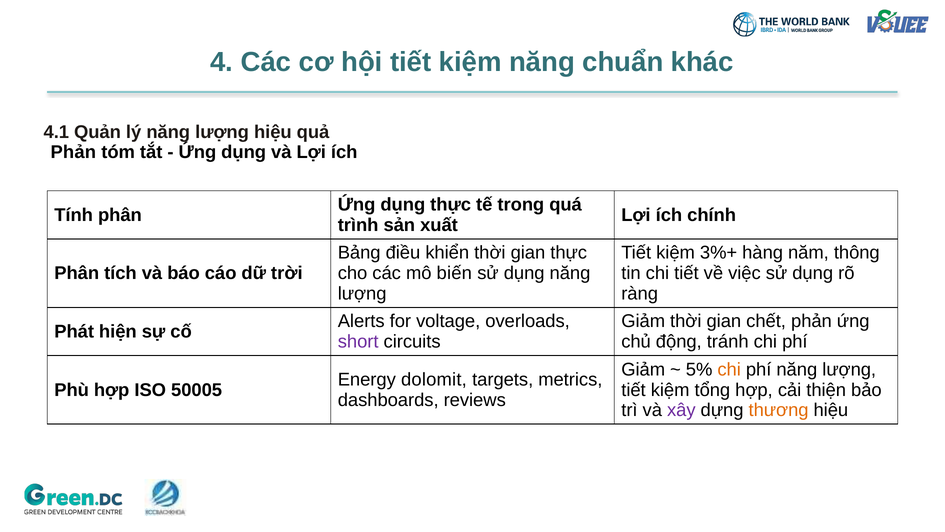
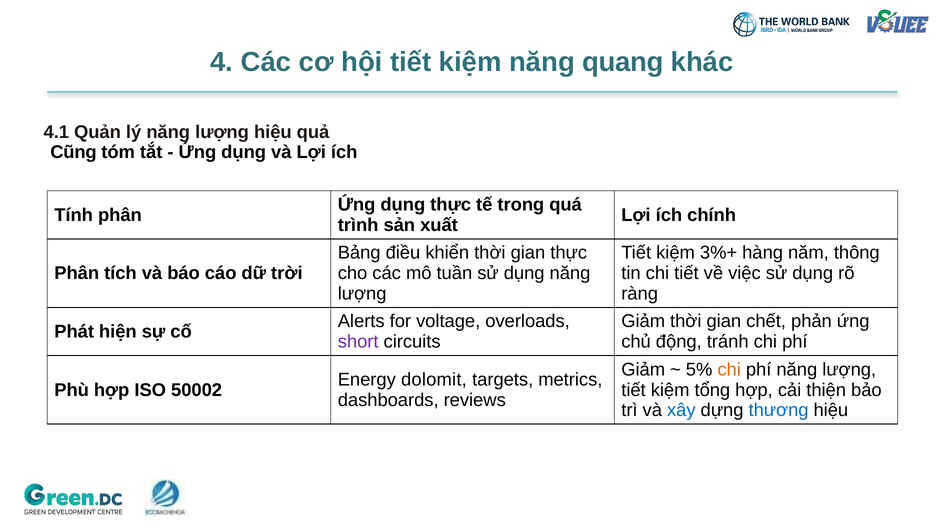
chuẩn: chuẩn -> quang (623, 62)
Phản: Phản -> Cũng (73, 152)
biến: biến -> tuần (454, 273)
50005: 50005 -> 50002 (197, 390)
xây colour: purple -> blue (681, 410)
thương colour: orange -> blue (779, 410)
